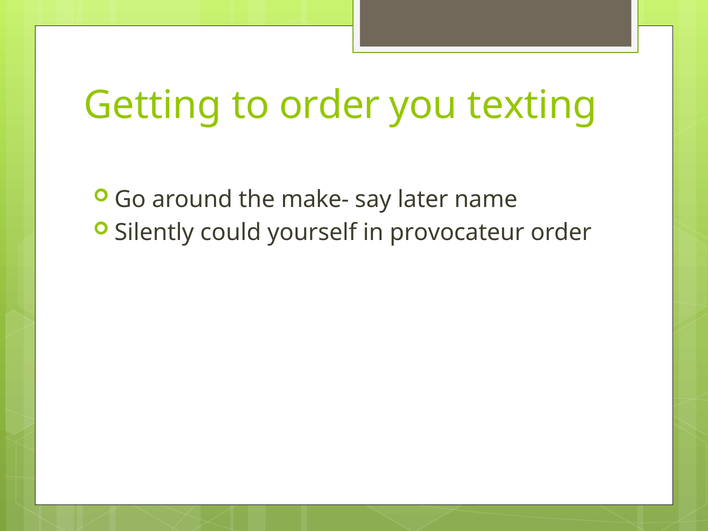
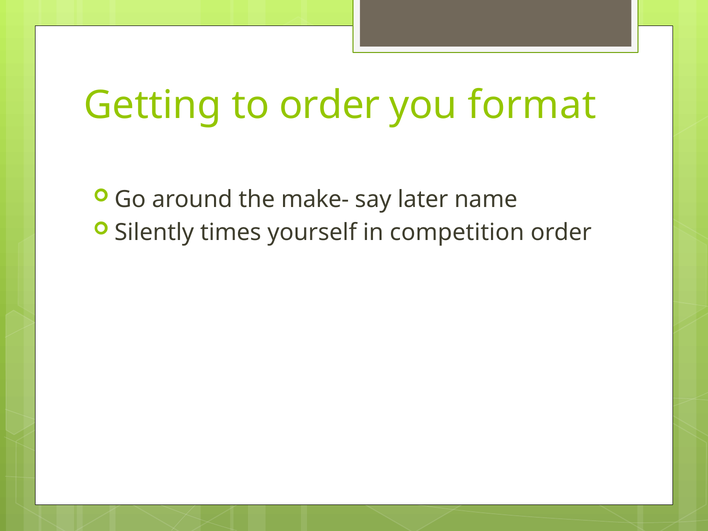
texting: texting -> format (532, 105)
could: could -> times (231, 232)
provocateur: provocateur -> competition (457, 232)
